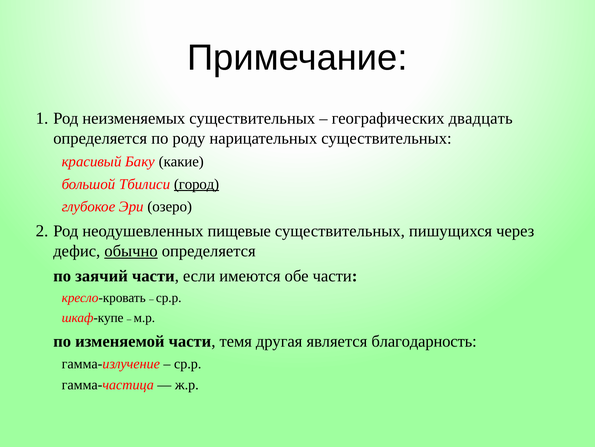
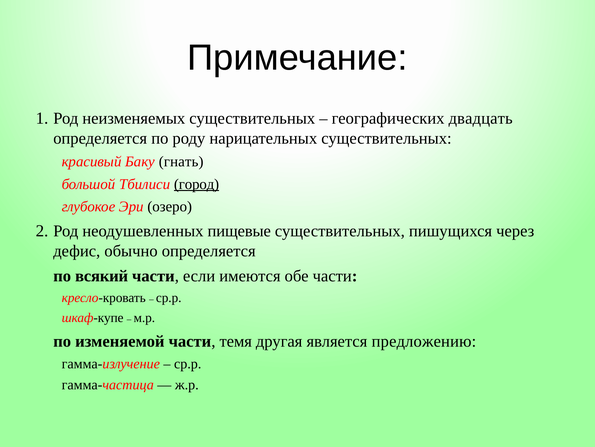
какие: какие -> гнать (181, 161)
обычно underline: present -> none (131, 250)
заячий: заячий -> всякий (102, 276)
благодарность: благодарность -> предложению (424, 341)
